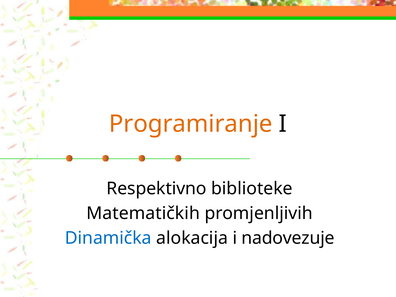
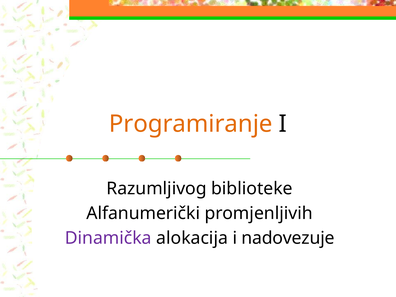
Respektivno: Respektivno -> Razumljivog (157, 189)
Matematičkih: Matematičkih -> Alfanumerički (143, 213)
Dinamička colour: blue -> purple (108, 238)
